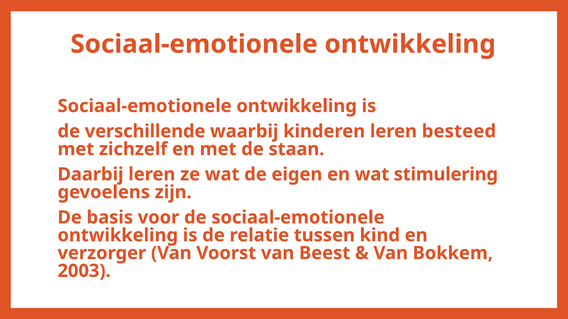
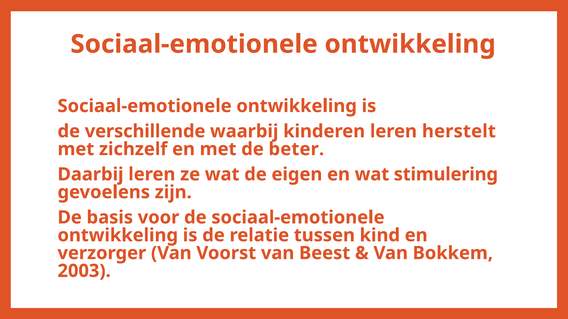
besteed: besteed -> herstelt (459, 131)
staan: staan -> beter (296, 149)
